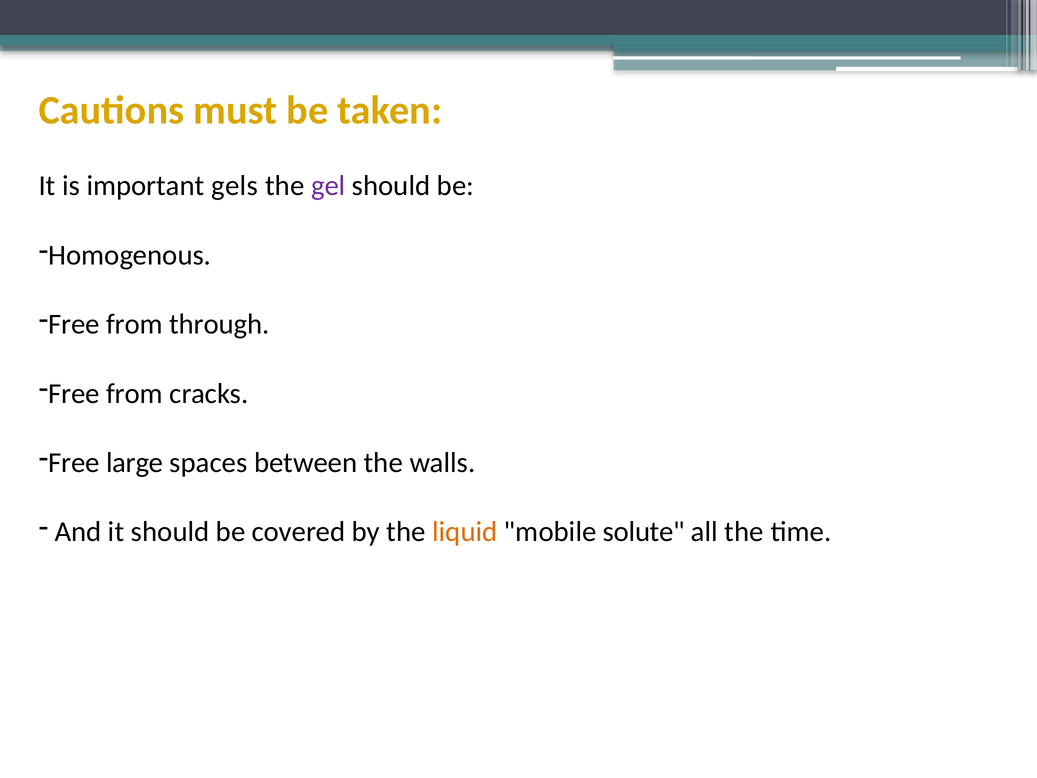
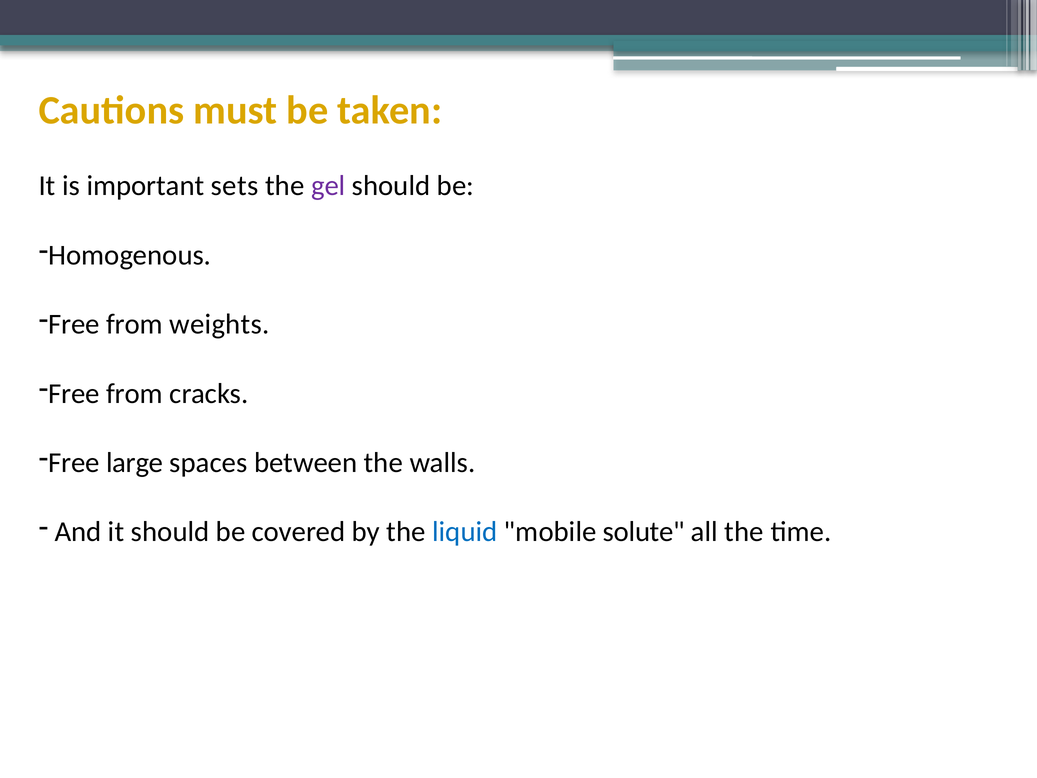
gels: gels -> sets (235, 186)
through: through -> weights (219, 324)
liquid colour: orange -> blue (465, 532)
